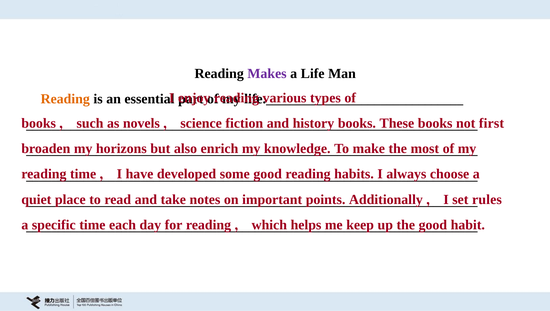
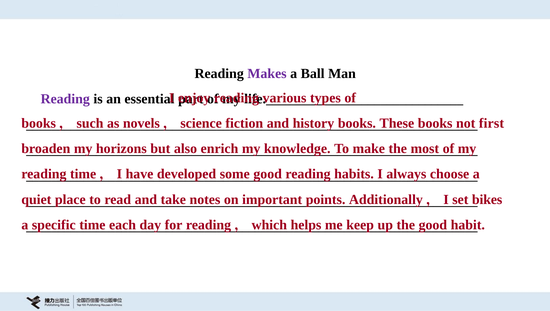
a Life: Life -> Ball (313, 73)
Reading colour: orange -> purple (65, 99)
rules: rules -> bikes (487, 199)
